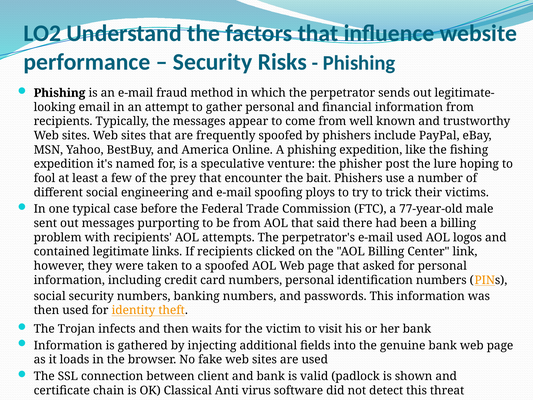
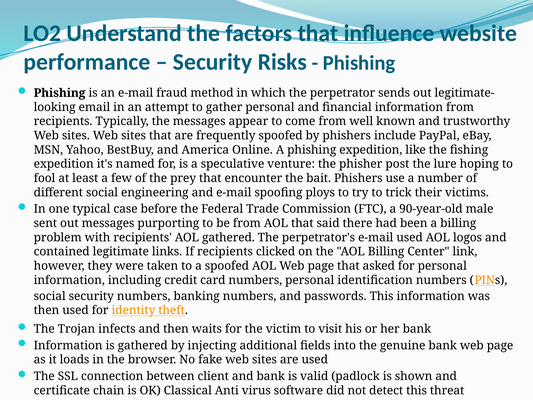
77-year-old: 77-year-old -> 90-year-old (431, 209)
AOL attempts: attempts -> gathered (228, 237)
